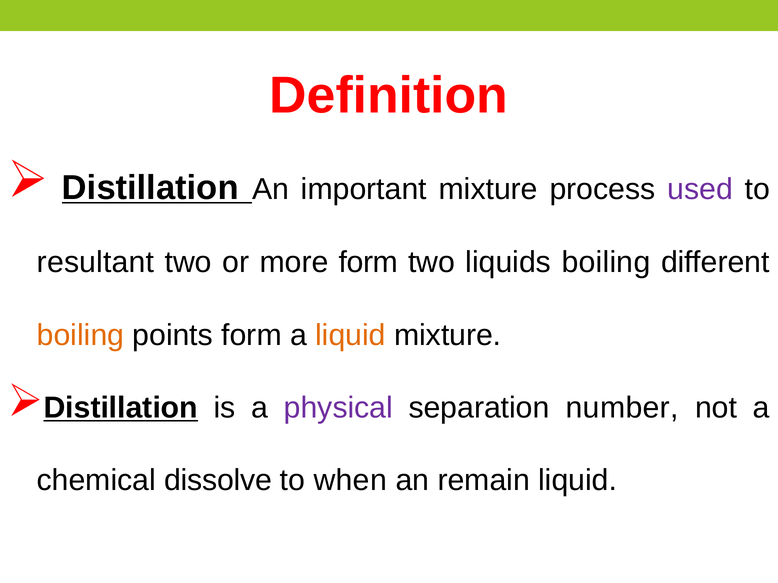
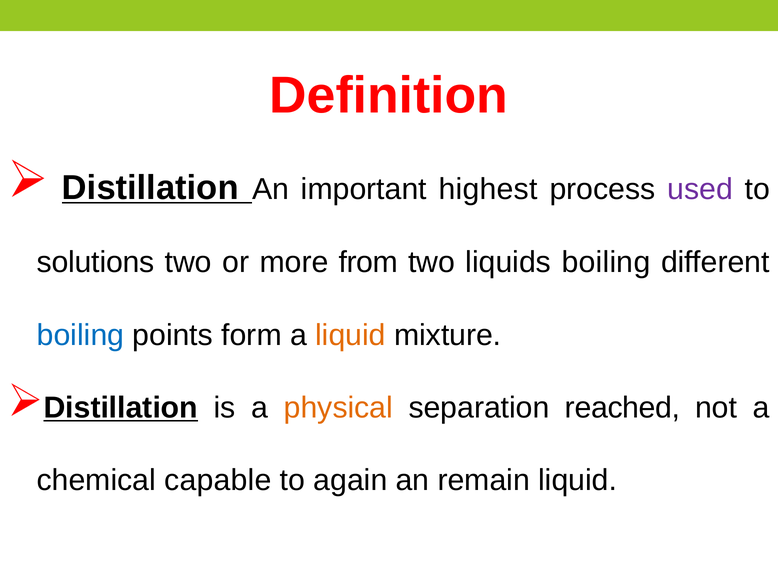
important mixture: mixture -> highest (488, 189)
resultant: resultant -> solutions (96, 263)
more form: form -> from (368, 263)
boiling colour: orange -> blue (80, 335)
physical colour: purple -> orange (338, 408)
number: number -> reached (623, 408)
dissolve: dissolve -> capable (218, 481)
when: when -> again (350, 481)
